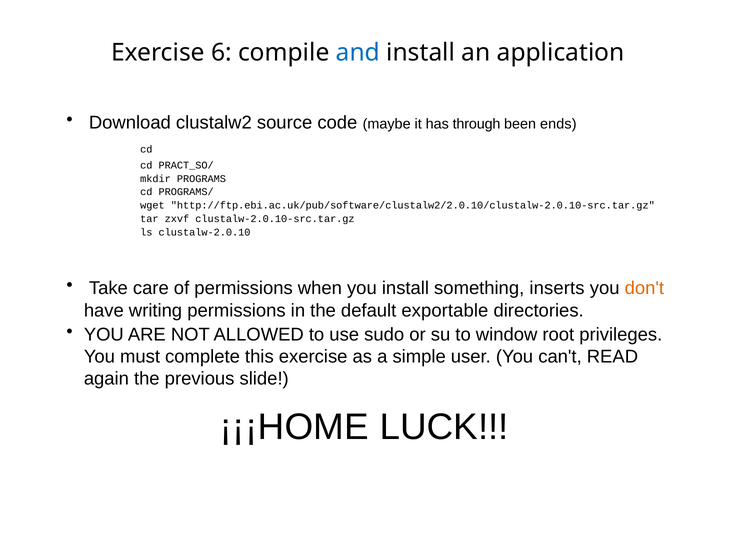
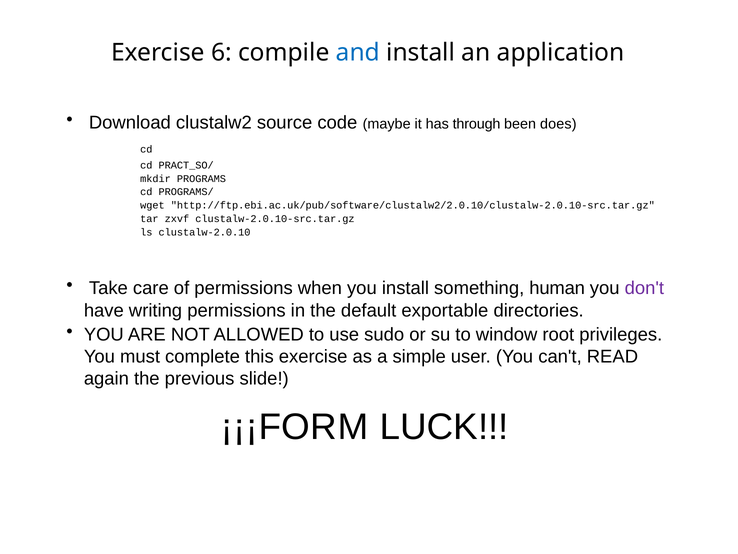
ends: ends -> does (558, 124)
inserts: inserts -> human (557, 288)
don't colour: orange -> purple (644, 288)
¡¡¡HOME: ¡¡¡HOME -> ¡¡¡FORM (294, 427)
